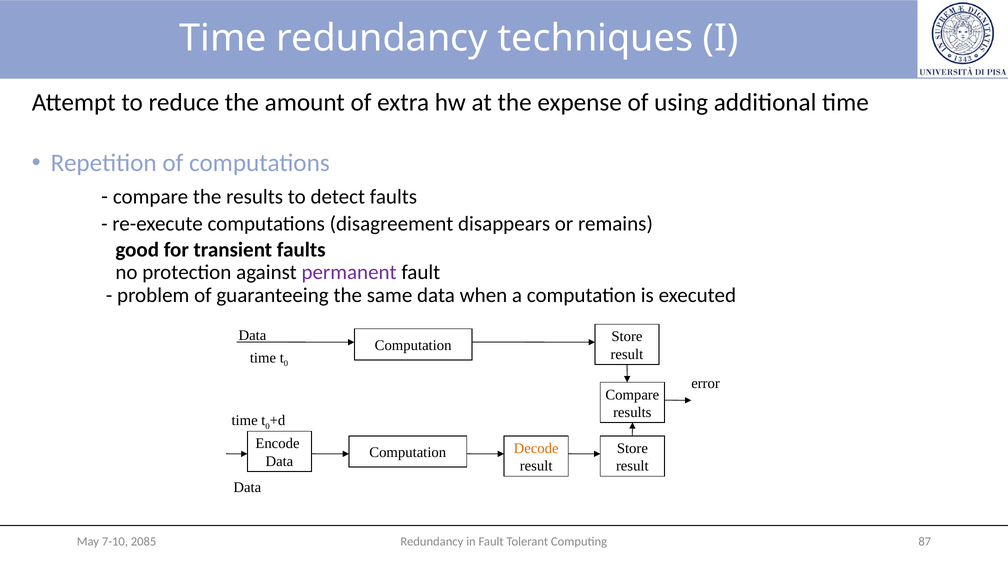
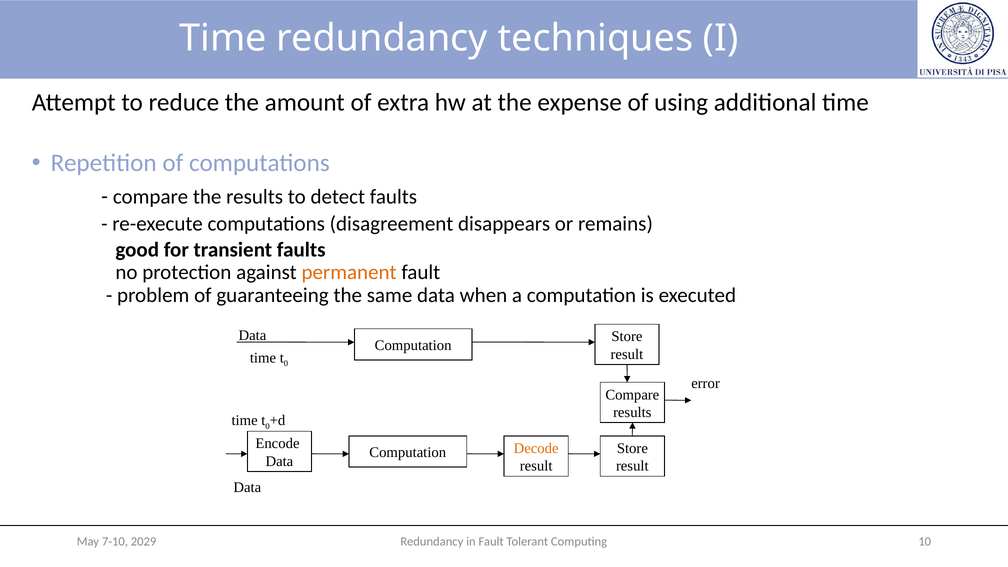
permanent colour: purple -> orange (349, 272)
87: 87 -> 10 (925, 541)
2085: 2085 -> 2029 (144, 541)
